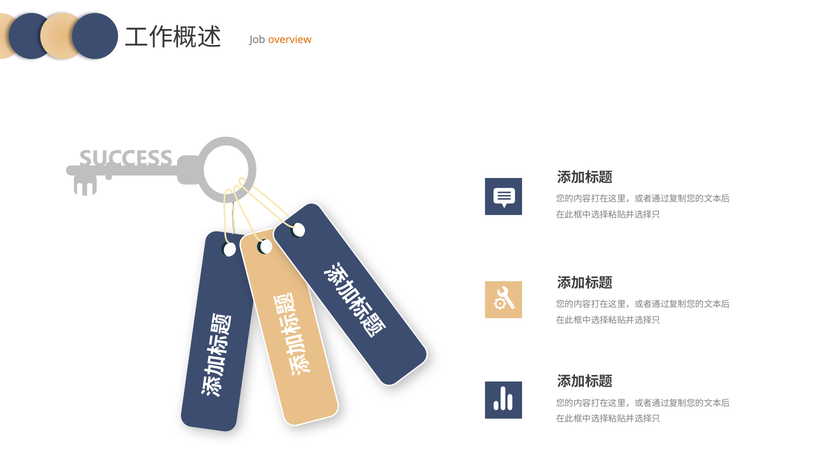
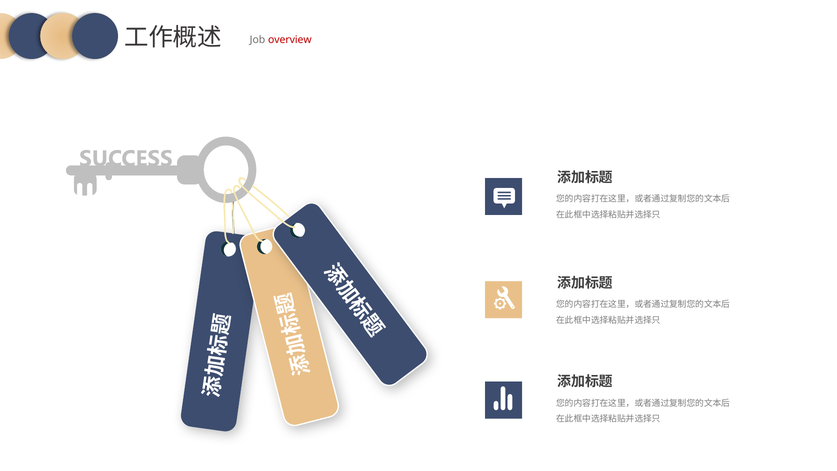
overview colour: orange -> red (290, 40)
